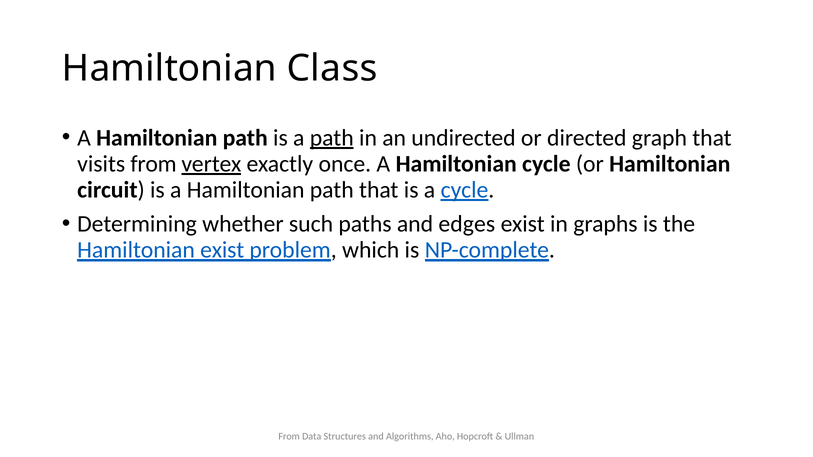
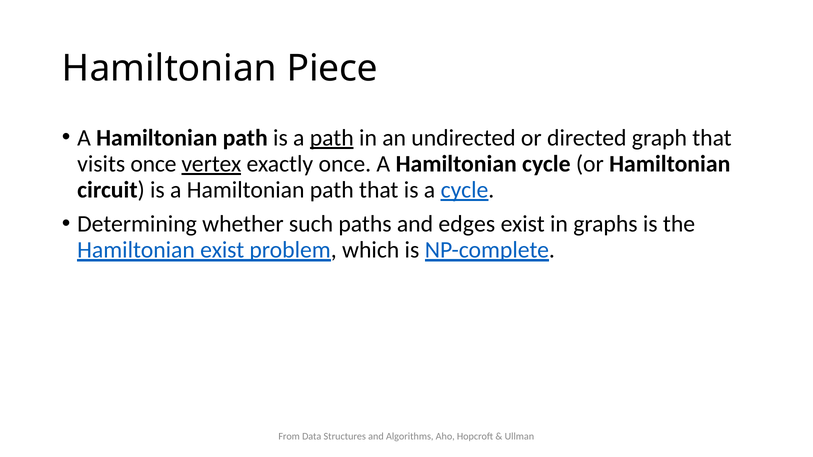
Class: Class -> Piece (332, 68)
visits from: from -> once (153, 164)
